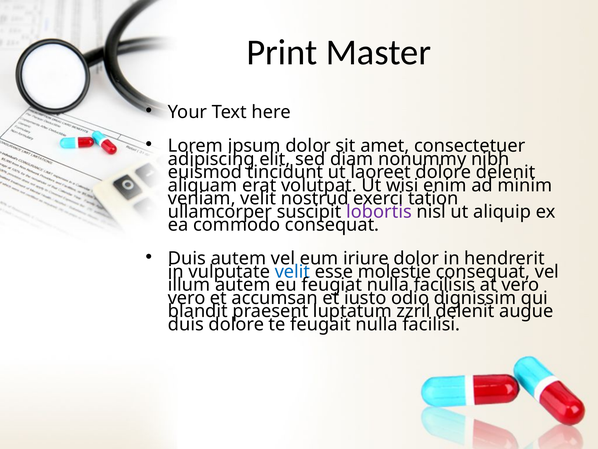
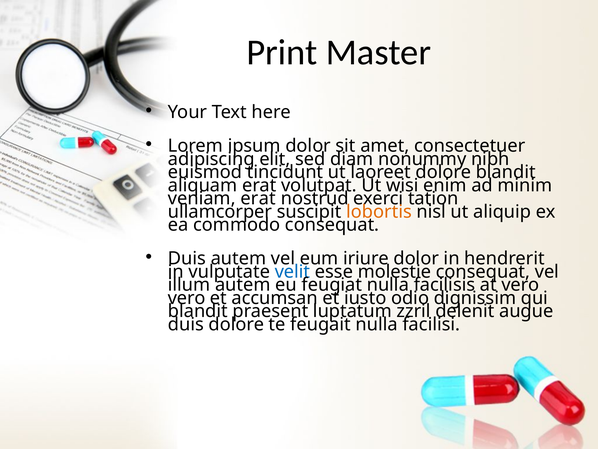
dolore delenit: delenit -> blandit (506, 172)
veniam velit: velit -> erat (258, 198)
lobortis colour: purple -> orange (379, 212)
